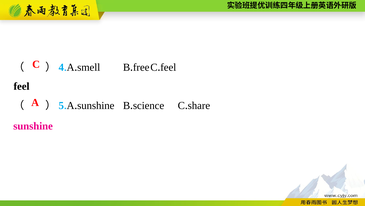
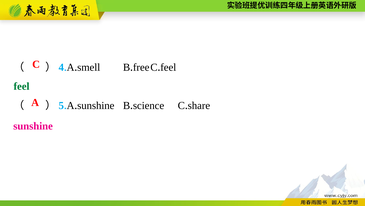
feel colour: black -> green (22, 86)
